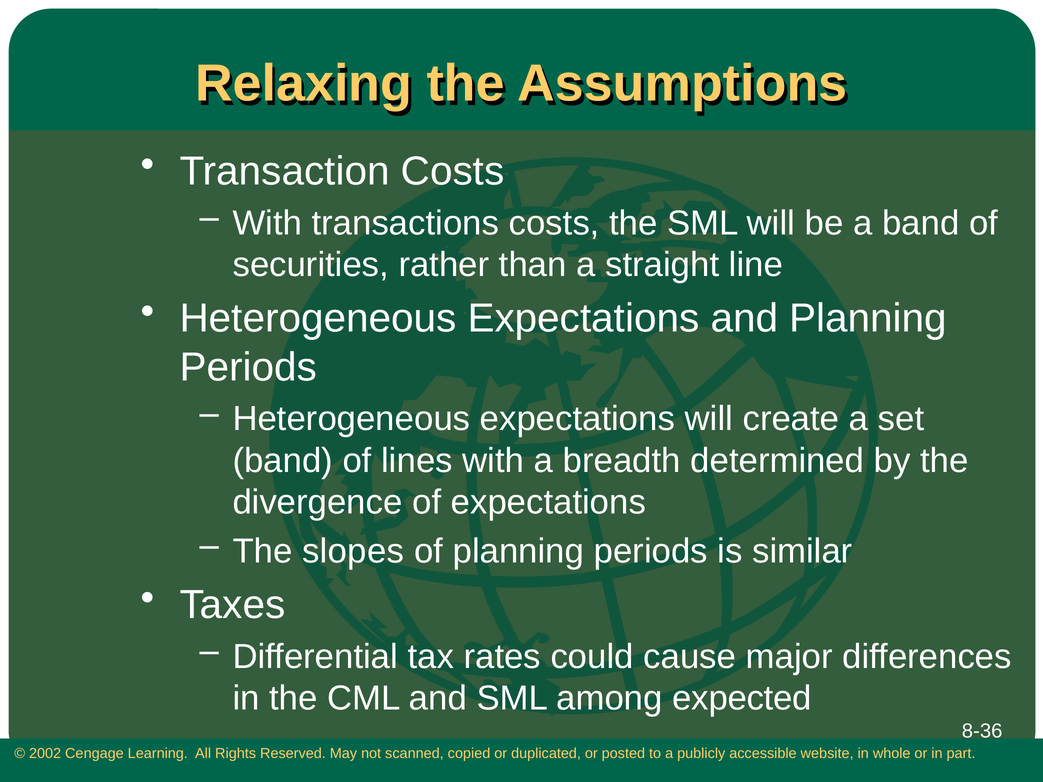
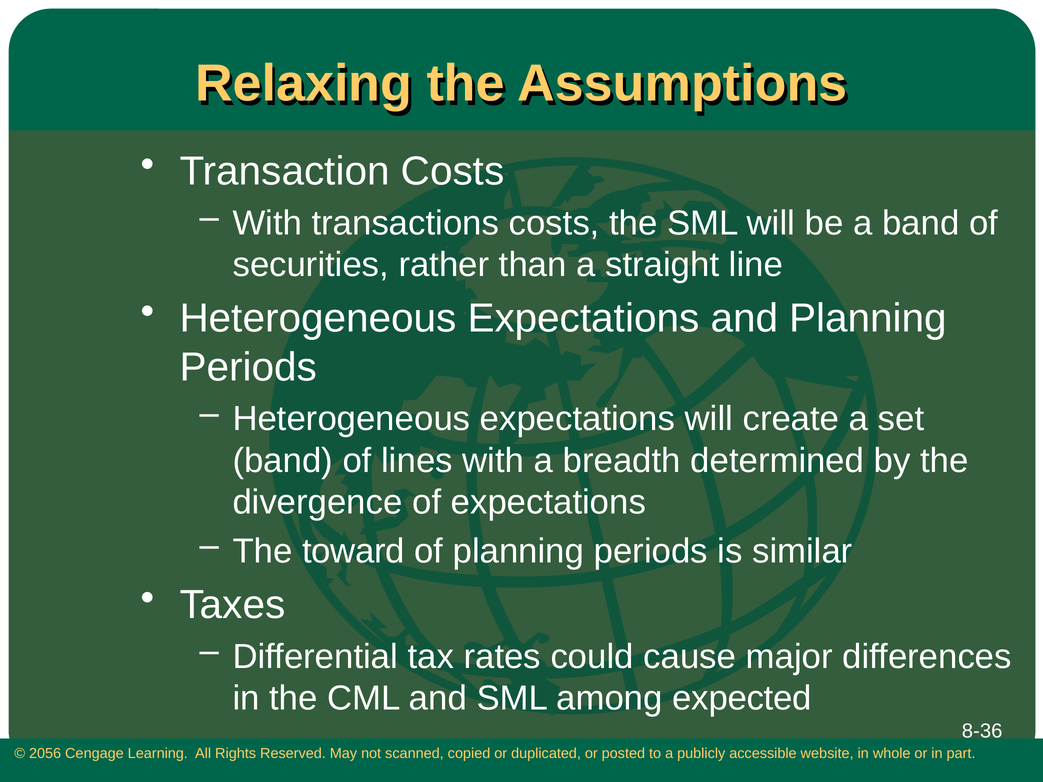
slopes: slopes -> toward (353, 551)
2002: 2002 -> 2056 (45, 754)
